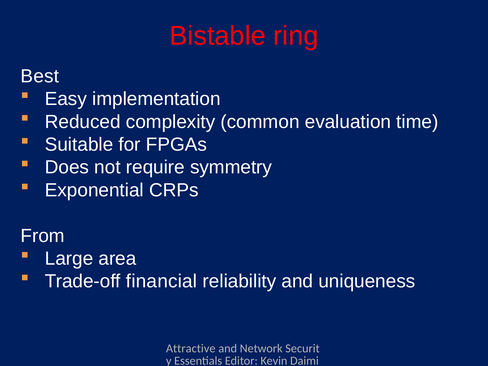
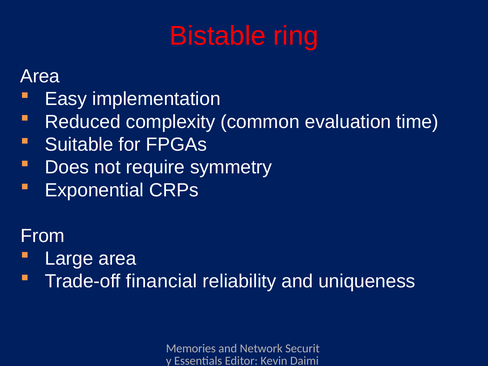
Best: Best -> Area (40, 76)
Attractive: Attractive -> Memories (191, 349)
